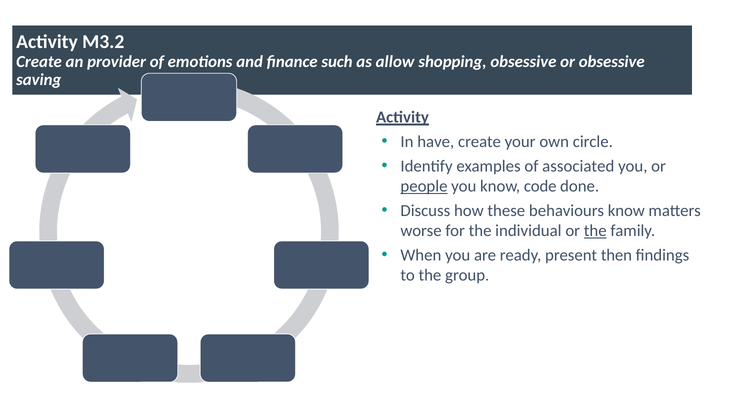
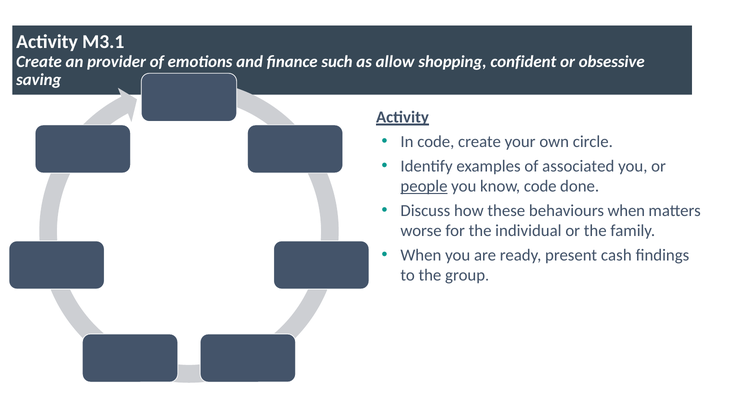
M3.2: M3.2 -> M3.1 (103, 42)
shopping obsessive: obsessive -> confident (523, 62)
In have: have -> code (436, 142)
behaviours know: know -> when (626, 210)
the underline: present -> none (595, 231)
then: then -> cash (616, 255)
